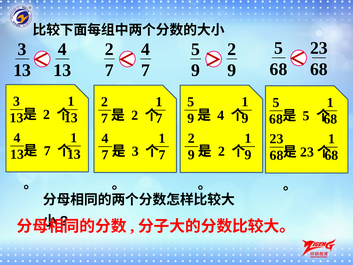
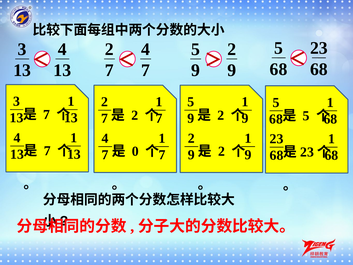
2: 2 -> 7 (47, 115)
4: 4 -> 2 (221, 115)
3: 3 -> 0 (135, 151)
